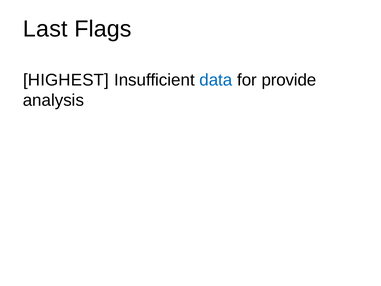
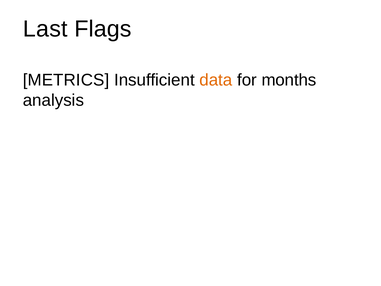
HIGHEST: HIGHEST -> METRICS (66, 80)
data colour: blue -> orange (216, 80)
provide: provide -> months (289, 80)
